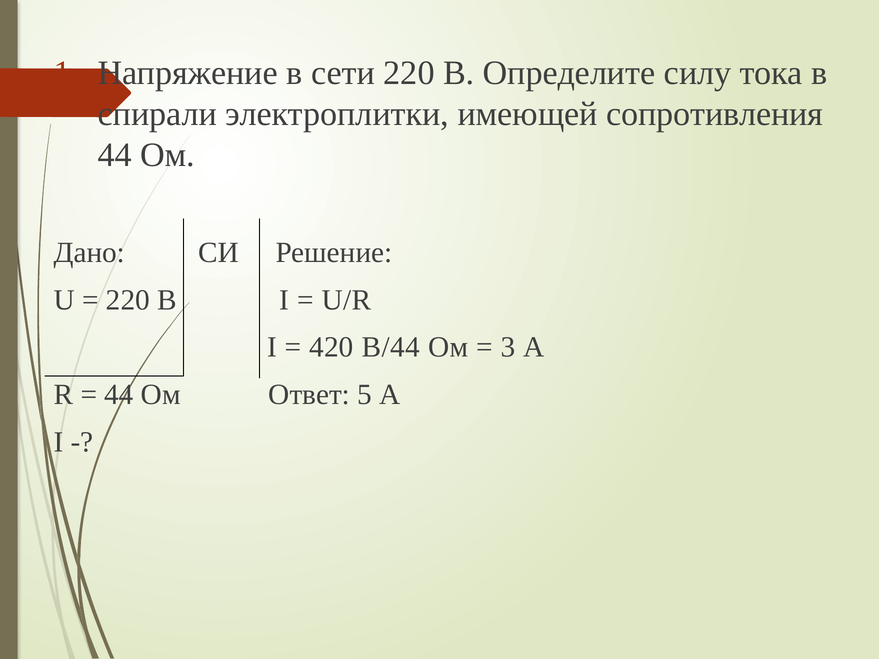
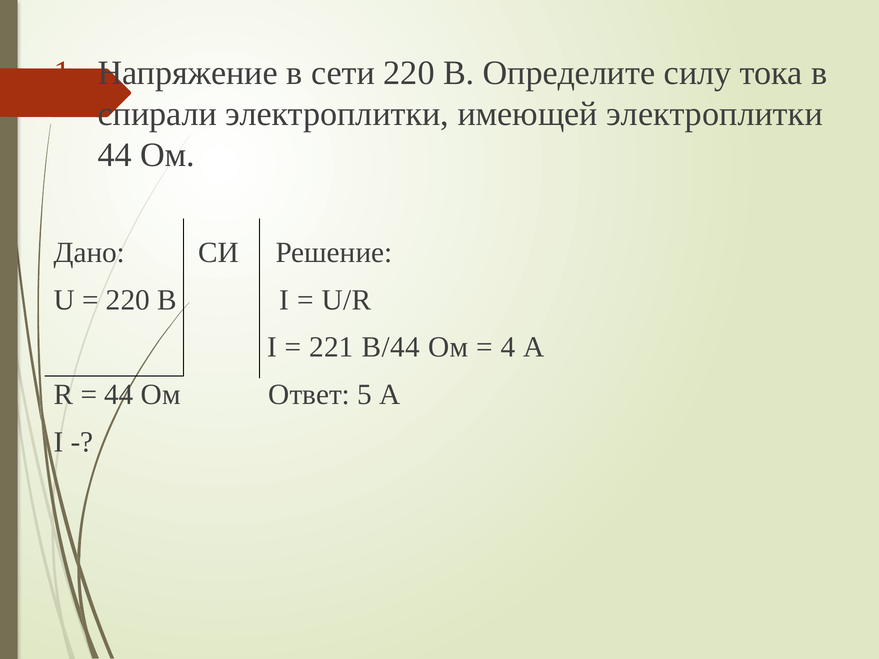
имеющей сопротивления: сопротивления -> электроплитки (715, 114)
420: 420 -> 221 (331, 347)
3: 3 -> 4 (508, 347)
